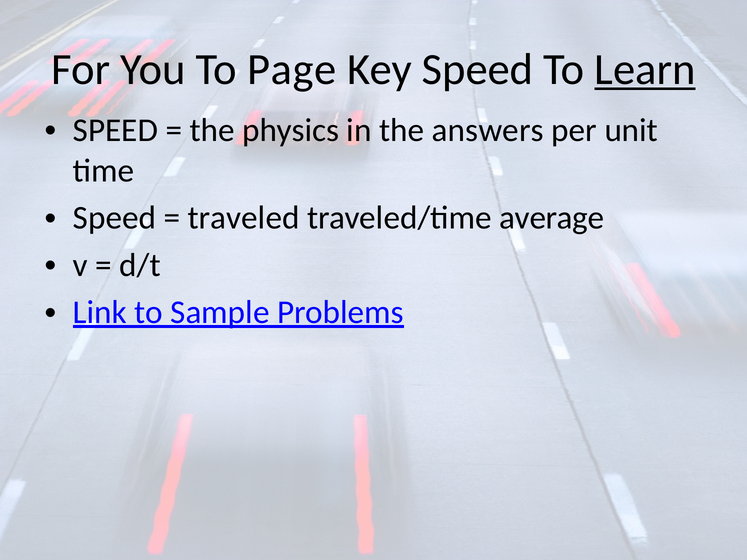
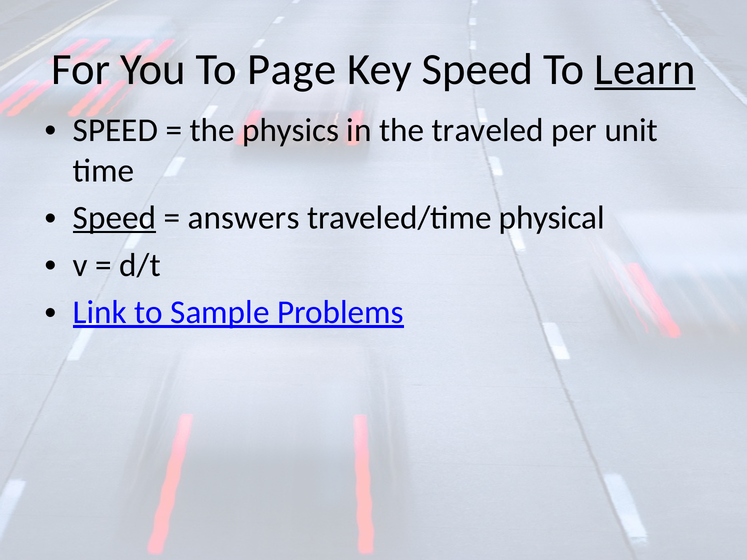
answers: answers -> traveled (488, 130)
Speed underline: none -> present (114, 218)
traveled: traveled -> answers (244, 218)
average: average -> physical (552, 218)
